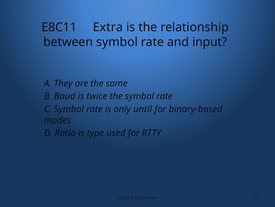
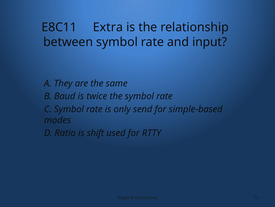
until: until -> send (143, 109)
binary-based: binary-based -> simple-based (196, 109)
type: type -> shift (95, 133)
